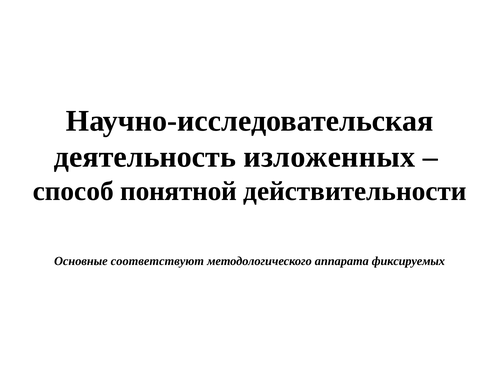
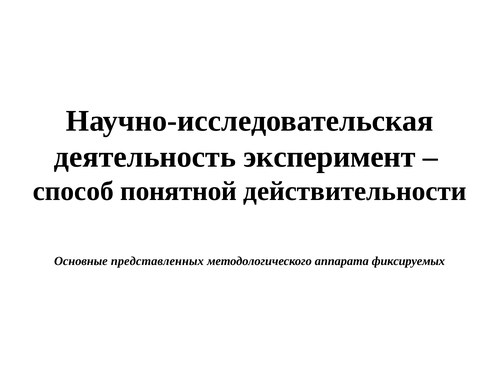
изложенных: изложенных -> эксперимент (329, 157)
соответствуют: соответствуют -> представленных (157, 261)
